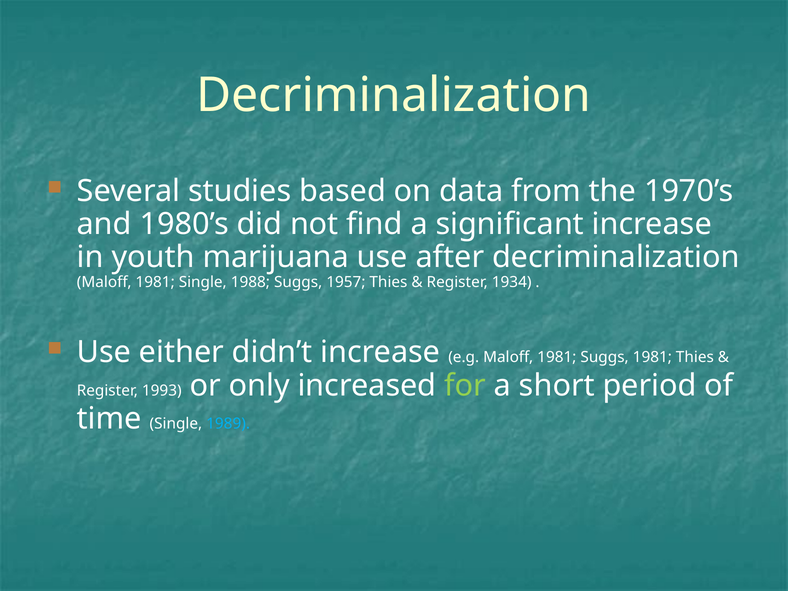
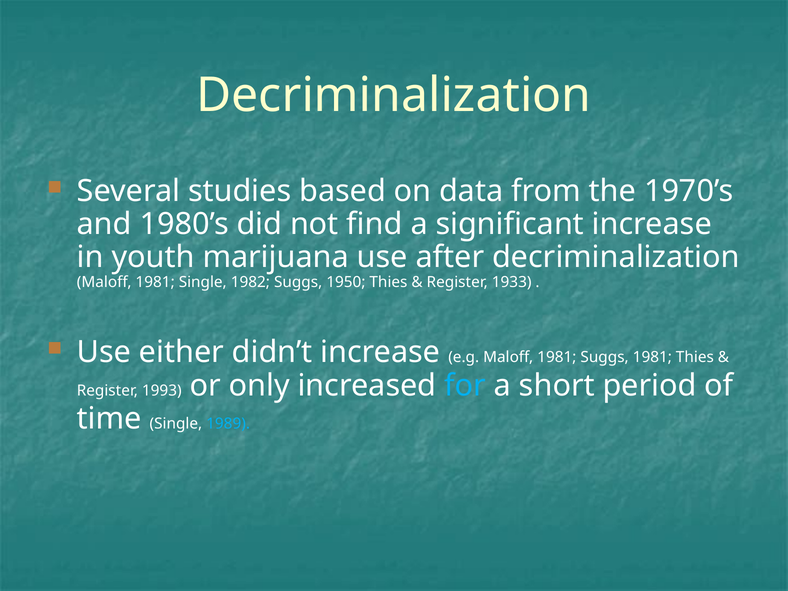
1988: 1988 -> 1982 (250, 282)
1957: 1957 -> 1950 (346, 282)
1934: 1934 -> 1933 (512, 282)
for colour: light green -> light blue (465, 385)
